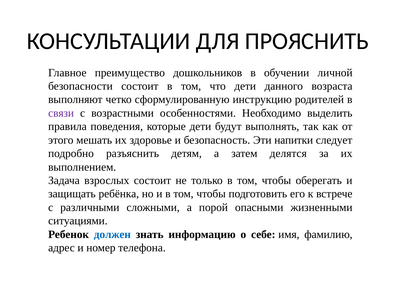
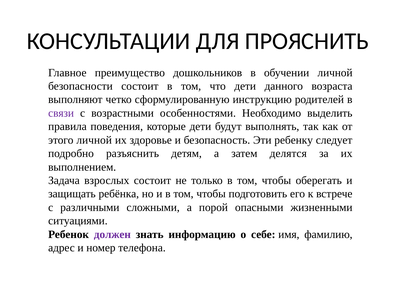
этого мешать: мешать -> личной (94, 140)
напитки: напитки -> ребенку (294, 140)
должен colour: blue -> purple (112, 234)
